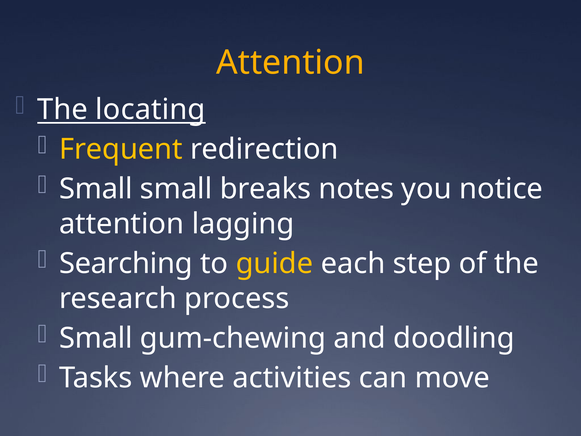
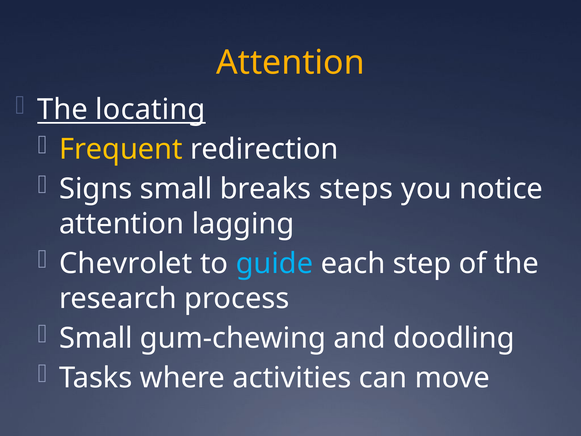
Small: Small -> Signs (96, 189)
notes: notes -> steps (356, 189)
Searching: Searching -> Chevrolet (126, 264)
guide colour: yellow -> light blue (274, 264)
